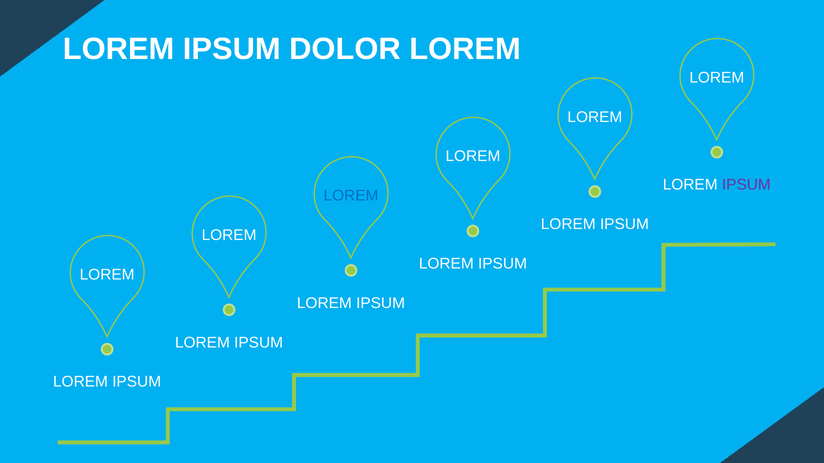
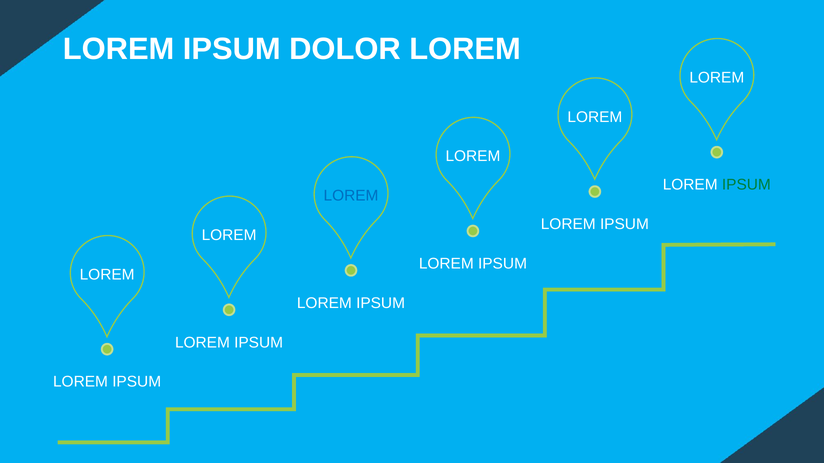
IPSUM colour: purple -> green (746, 185)
